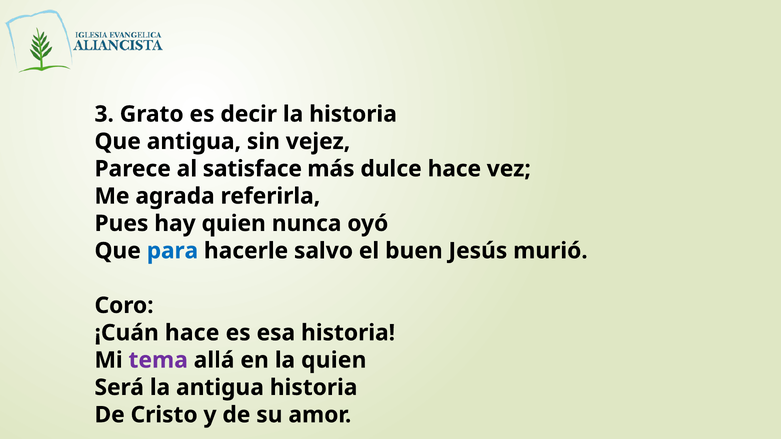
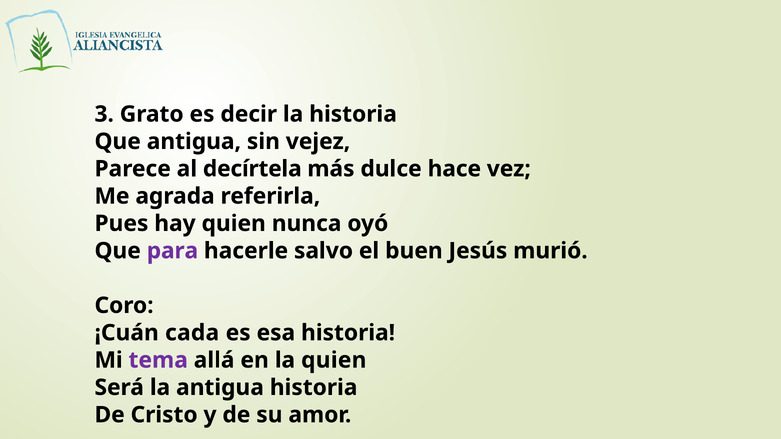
satisface: satisface -> decírtela (252, 169)
para colour: blue -> purple (172, 251)
¡Cuán hace: hace -> cada (192, 333)
